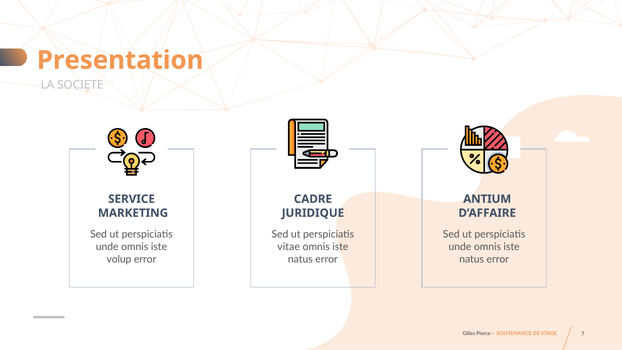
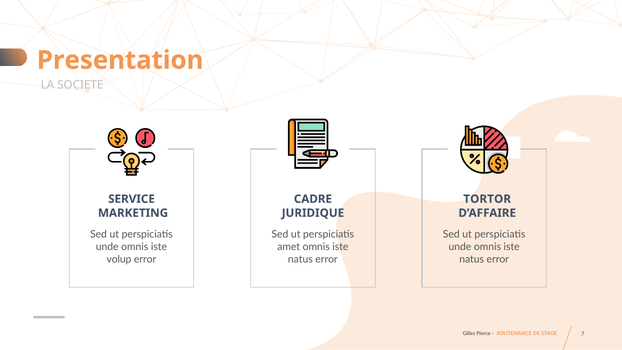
ANTIUM: ANTIUM -> TORTOR (487, 199)
vitae: vitae -> amet (289, 247)
